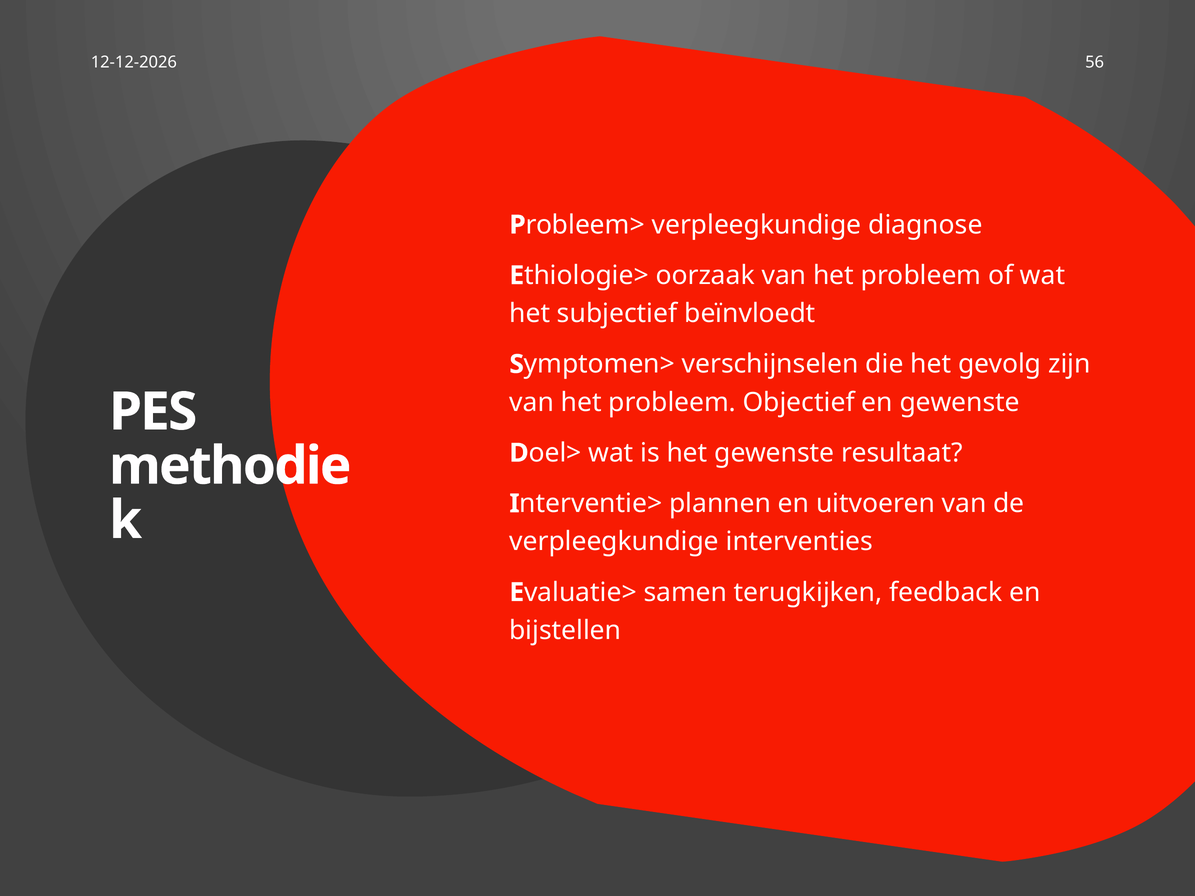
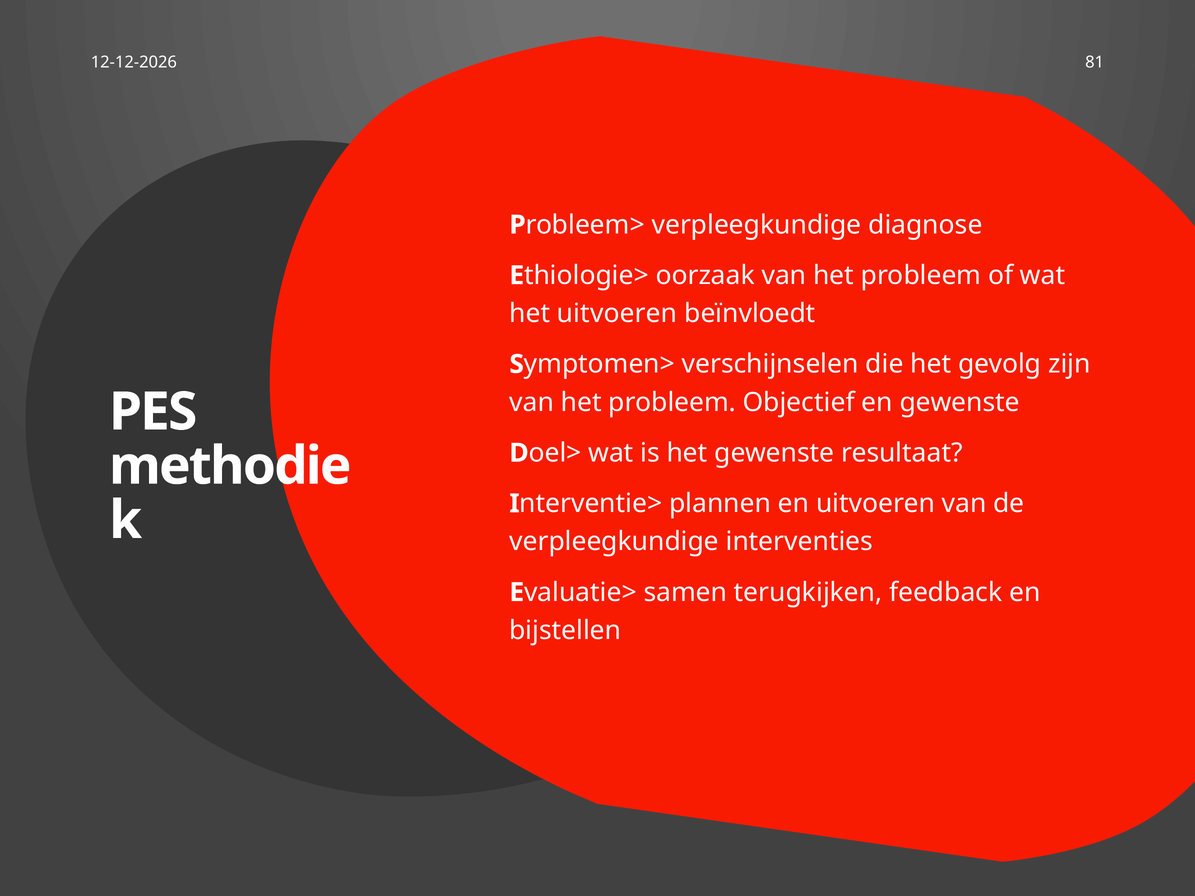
56: 56 -> 81 (1095, 63)
het subjectief: subjectief -> uitvoeren (617, 314)
